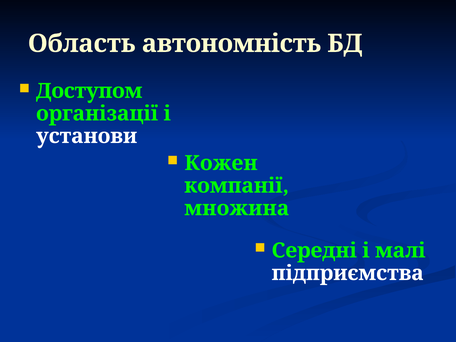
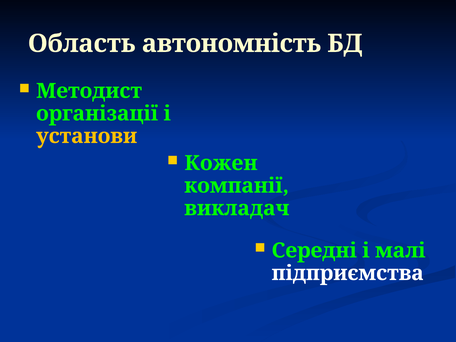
Доступом: Доступом -> Методист (89, 91)
установи colour: white -> yellow (87, 136)
множина: множина -> викладач (237, 208)
